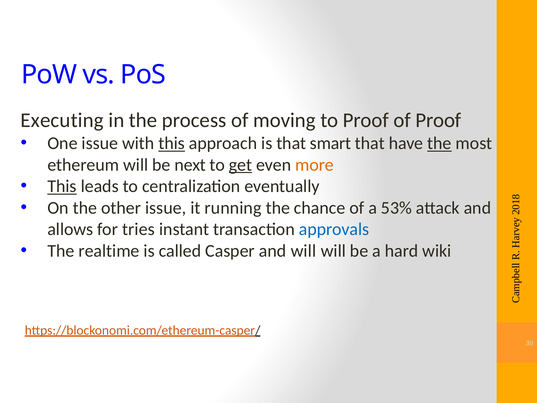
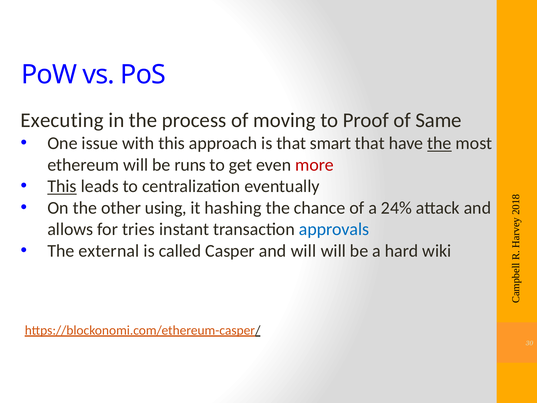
of Proof: Proof -> Same (439, 120)
this underline: present -> none (172, 143)
next: next -> runs (190, 165)
get underline: present -> none (240, 165)
more colour: orange -> red (314, 165)
other issue: issue -> using (166, 208)
running: running -> hashing (233, 208)
53%: 53% -> 24% (396, 208)
realtime: realtime -> external (109, 251)
